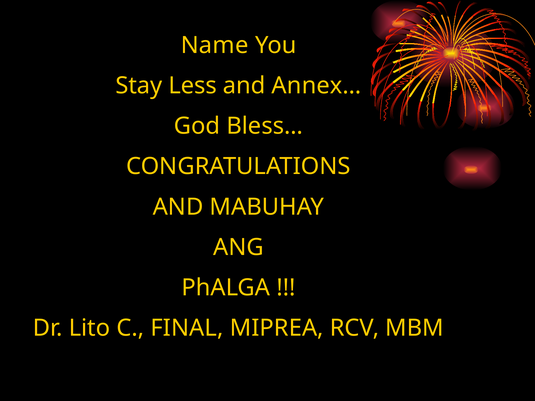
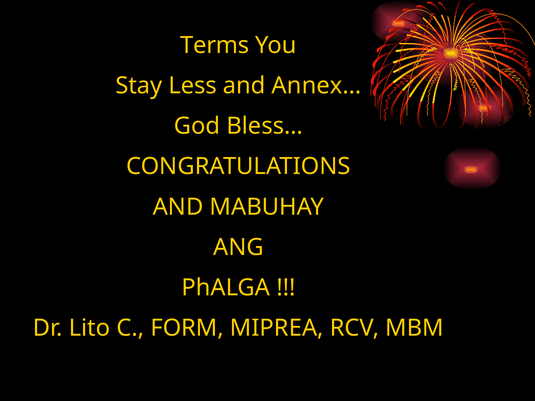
Name: Name -> Terms (215, 45)
FINAL: FINAL -> FORM (187, 328)
